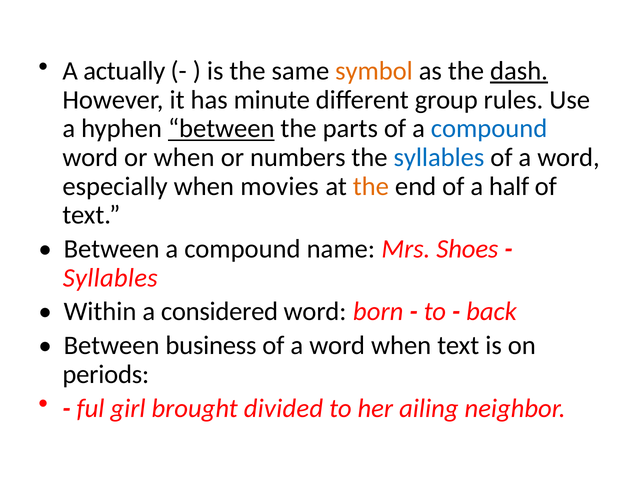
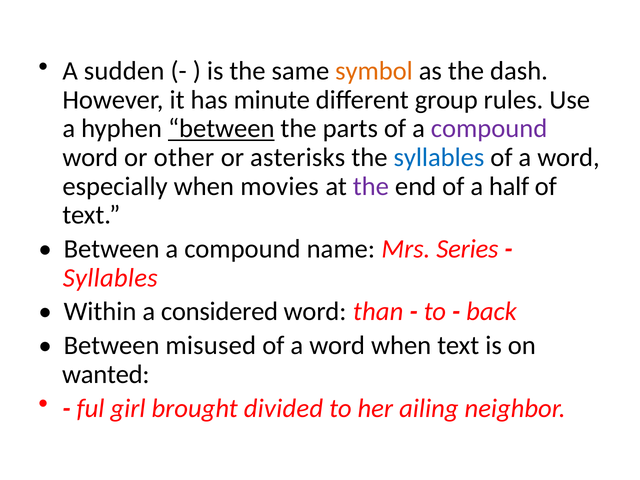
actually: actually -> sudden (124, 71)
dash underline: present -> none (519, 71)
compound colour: blue -> purple (489, 129)
or when: when -> other (184, 157)
numbers: numbers -> asterisks (298, 157)
the colour: orange -> purple (371, 186)
Shoes: Shoes -> Series (467, 249)
born: born -> than (378, 312)
business: business -> misused (211, 346)
periods: periods -> wanted (106, 374)
